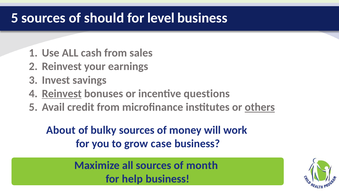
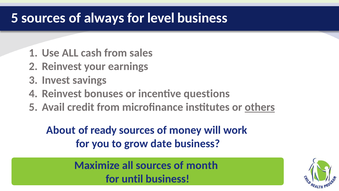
should: should -> always (104, 18)
Reinvest underline: present -> none (62, 93)
bulky: bulky -> ready (104, 130)
case: case -> date (161, 143)
help: help -> until (132, 179)
